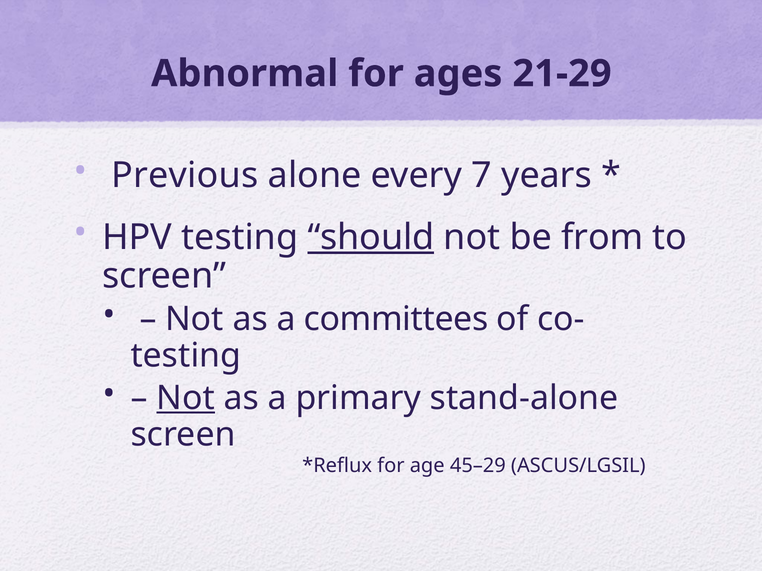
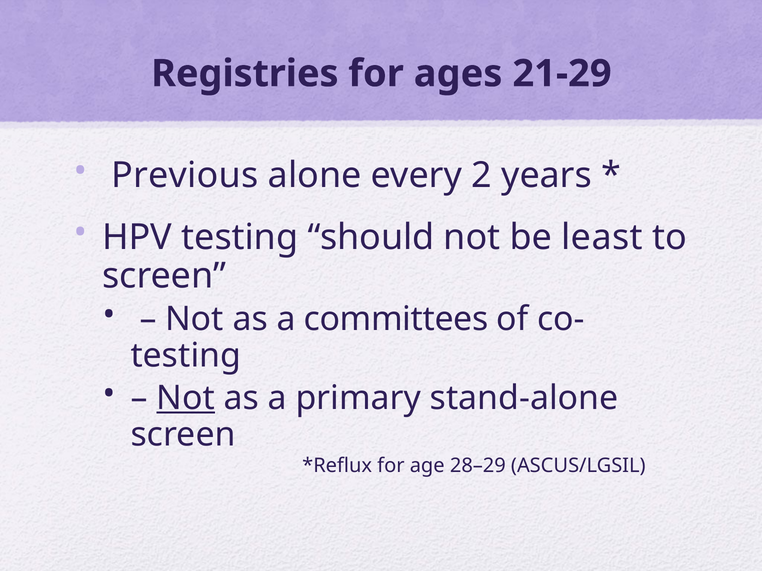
Abnormal: Abnormal -> Registries (245, 74)
7: 7 -> 2 (482, 176)
should underline: present -> none (371, 237)
from: from -> least (602, 237)
45–29: 45–29 -> 28–29 (478, 466)
